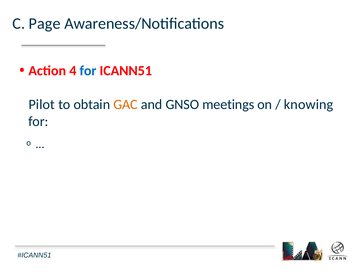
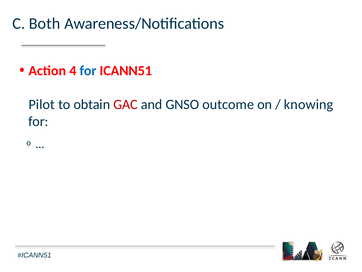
Page: Page -> Both (45, 24)
GAC colour: orange -> red (126, 104)
meetings: meetings -> outcome (228, 104)
